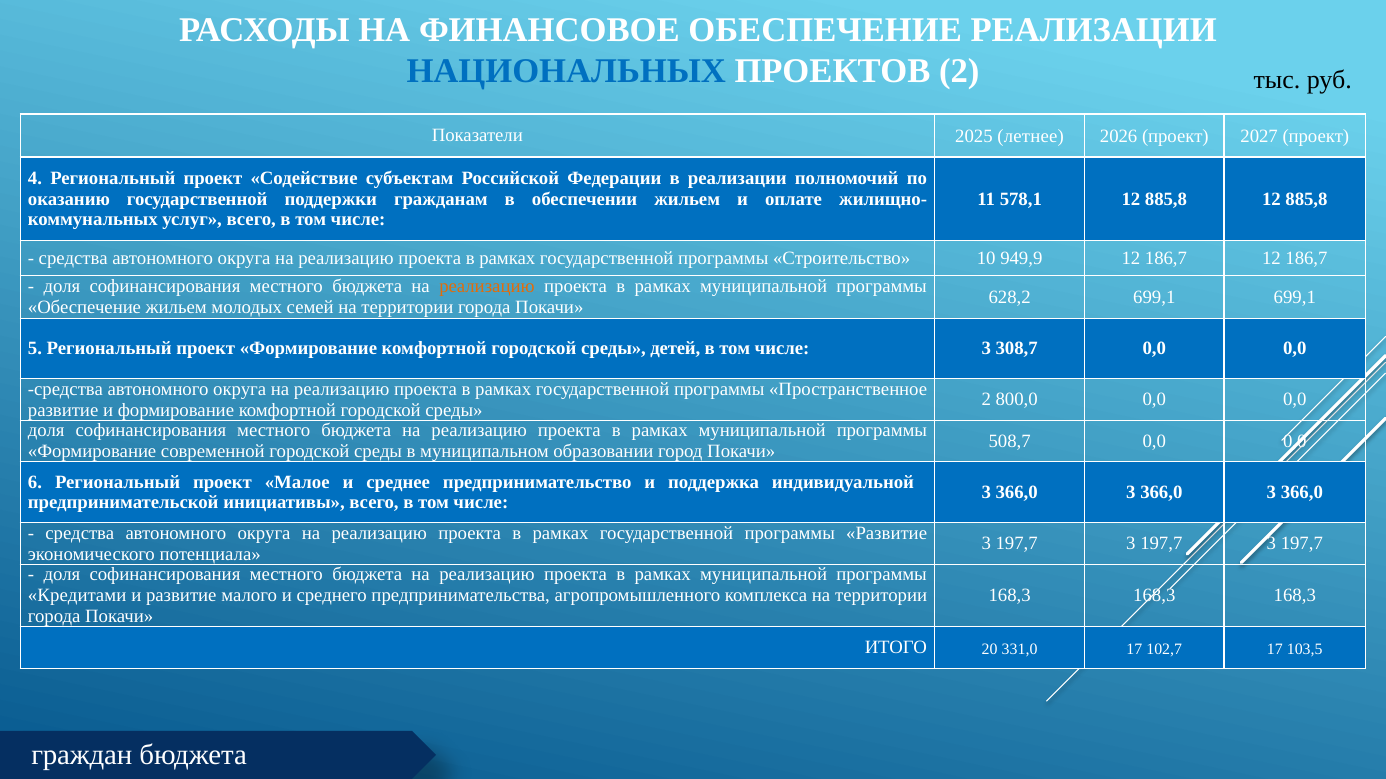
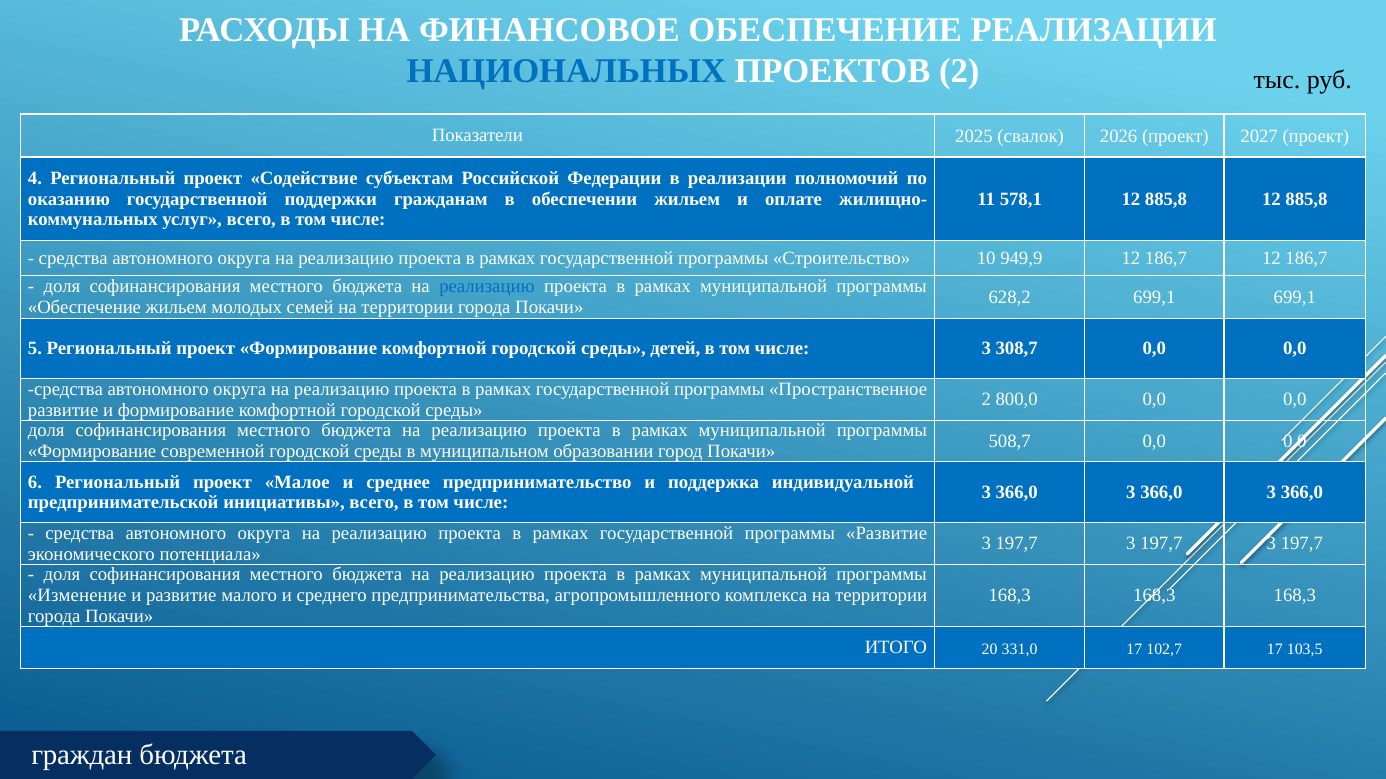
летнее: летнее -> свалок (1031, 136)
реализацию colour: orange -> blue (487, 287)
Кредитами: Кредитами -> Изменение (77, 596)
